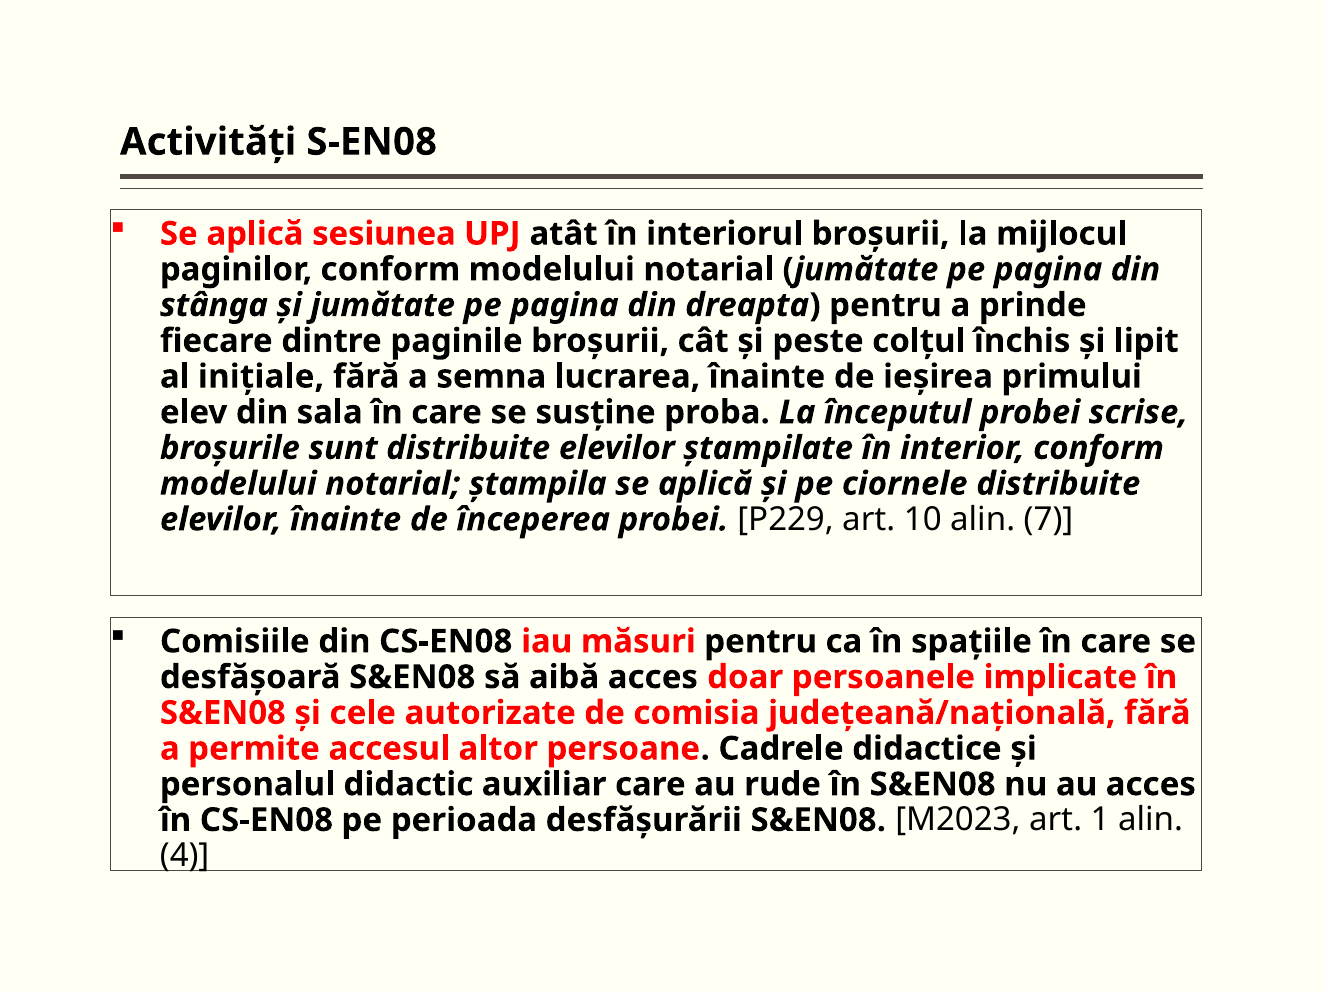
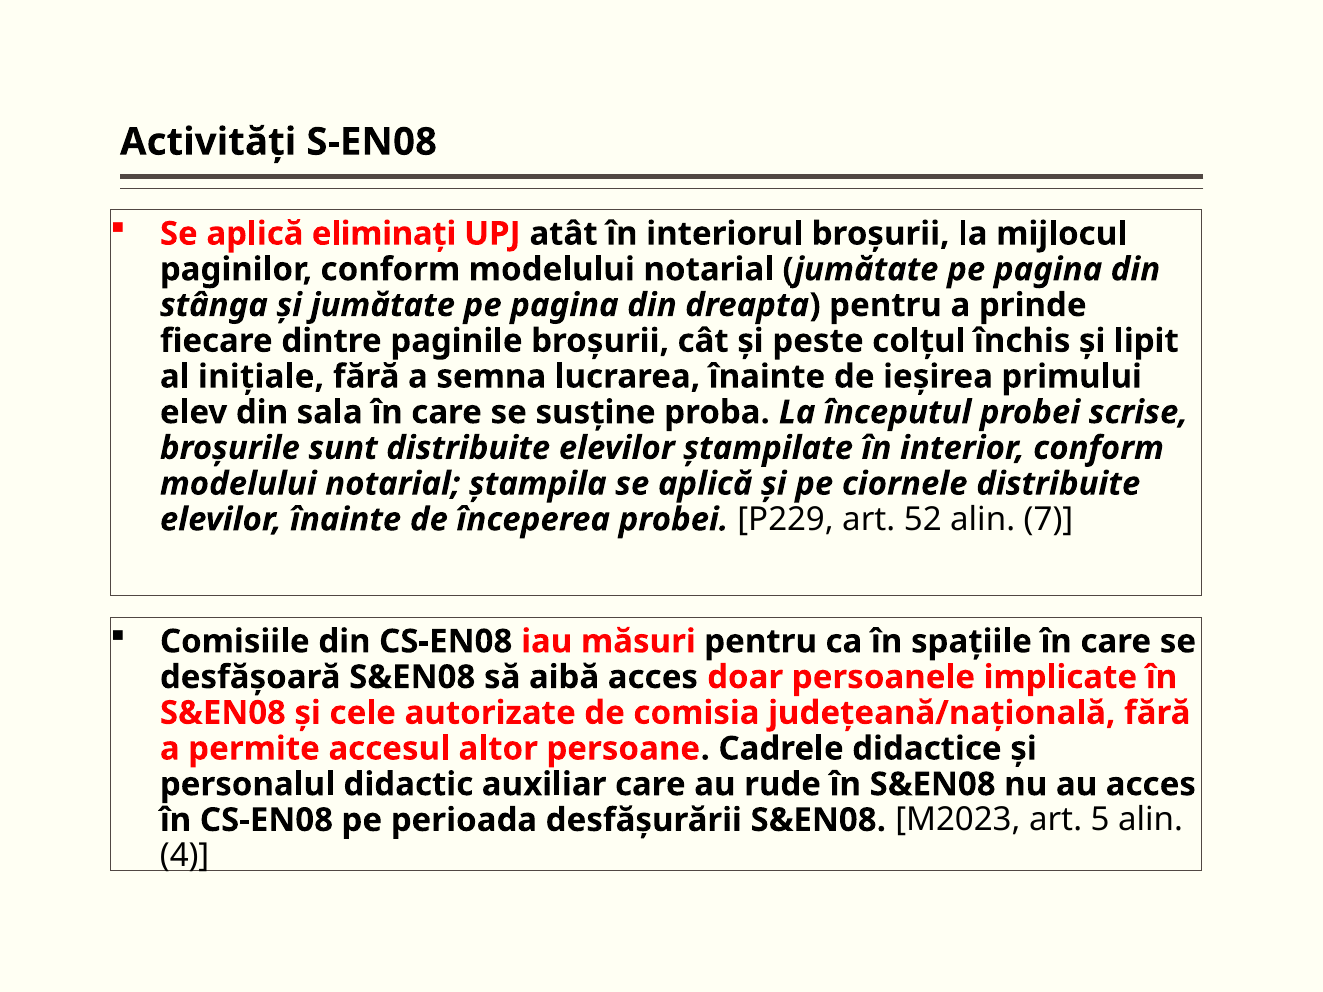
sesiunea: sesiunea -> eliminaţi (384, 234)
10: 10 -> 52 (923, 520)
1: 1 -> 5 (1100, 820)
